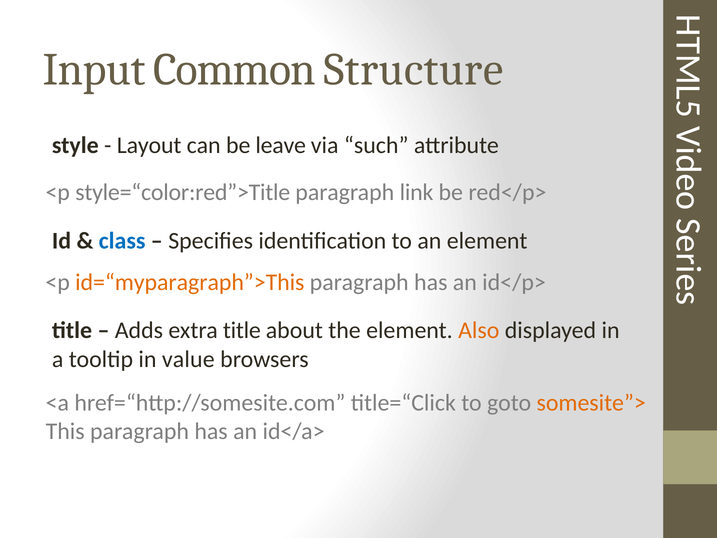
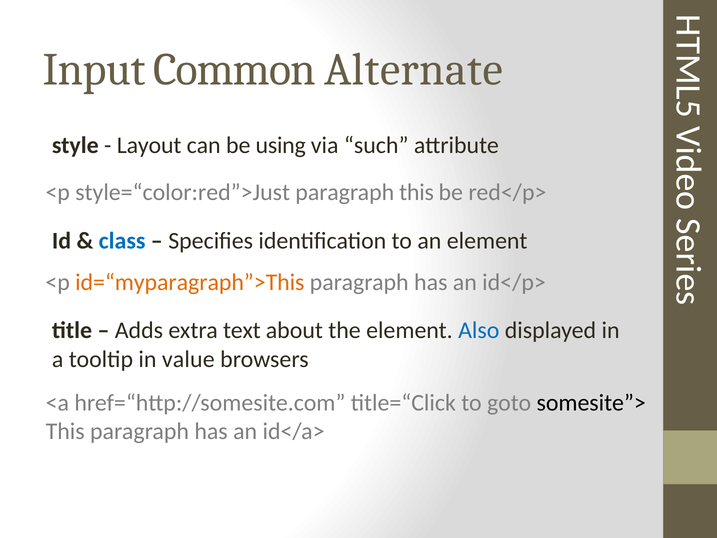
Structure: Structure -> Alternate (413, 70)
leave: leave -> using (281, 145)
style=“color:red”>Title: style=“color:red”>Title -> style=“color:red”>Just (183, 192)
paragraph link: link -> this (417, 192)
extra title: title -> text (242, 330)
Also colour: orange -> blue (479, 330)
somesite”> colour: orange -> black (591, 402)
